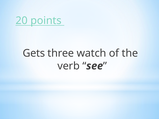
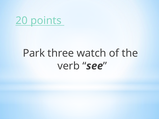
Gets: Gets -> Park (34, 53)
